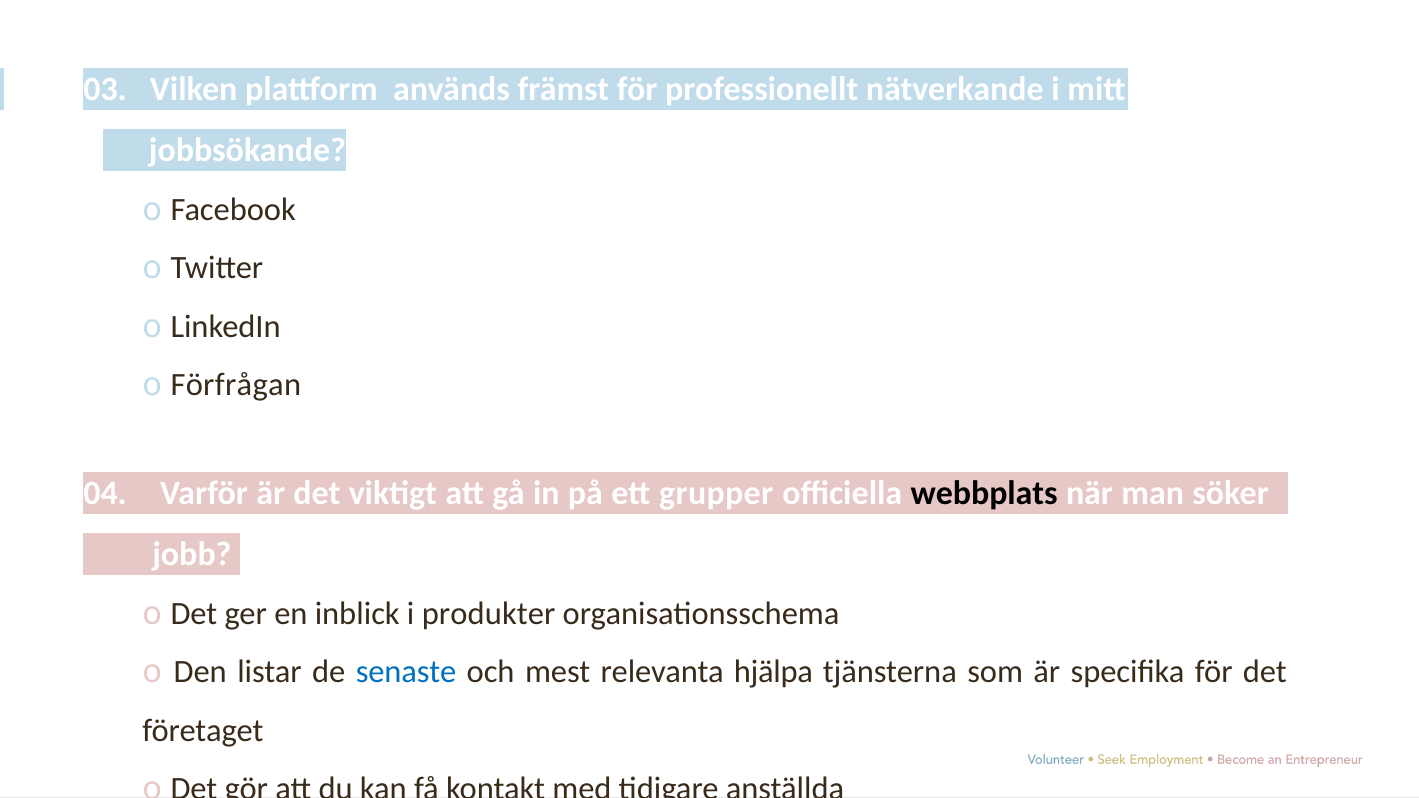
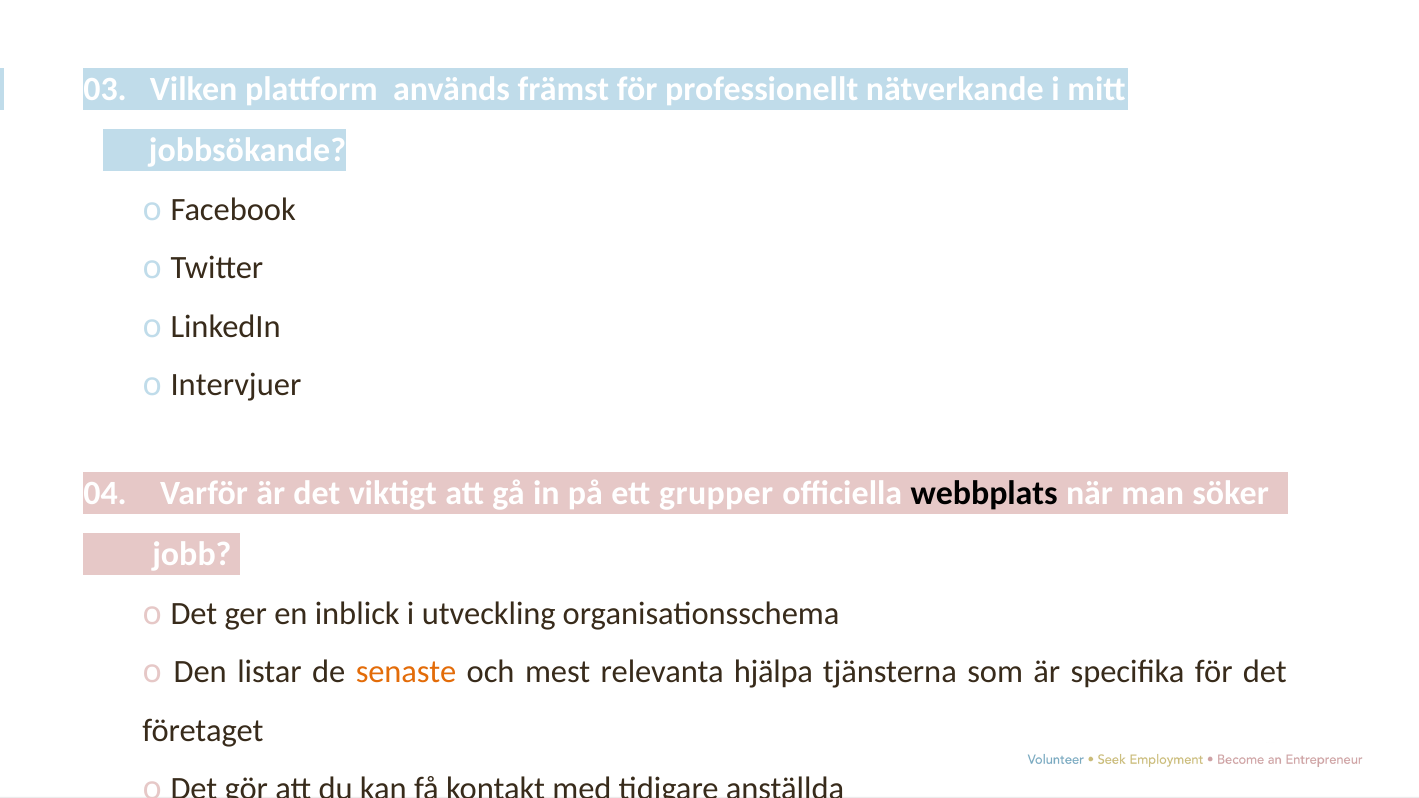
Förfrågan: Förfrågan -> Intervjuer (236, 385)
produkter: produkter -> utveckling (489, 614)
senaste colour: blue -> orange (406, 672)
